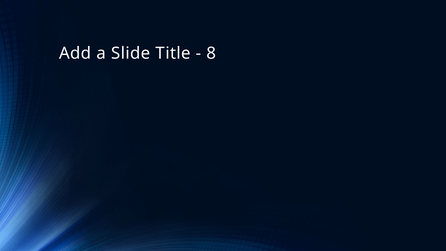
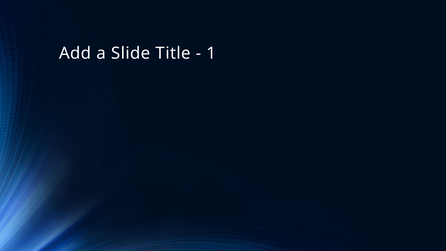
8: 8 -> 1 (211, 53)
